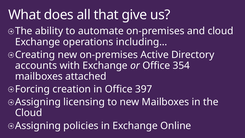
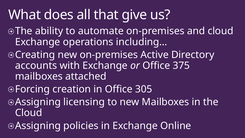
354: 354 -> 375 (181, 65)
397: 397 -> 305 (144, 89)
